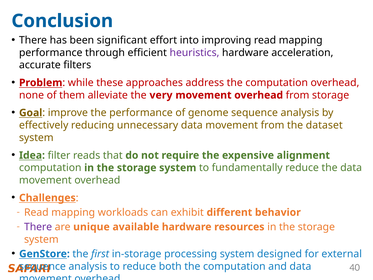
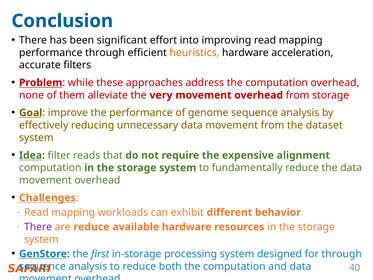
heuristics colour: purple -> orange (194, 53)
are unique: unique -> reduce (91, 227)
for external: external -> through (342, 254)
